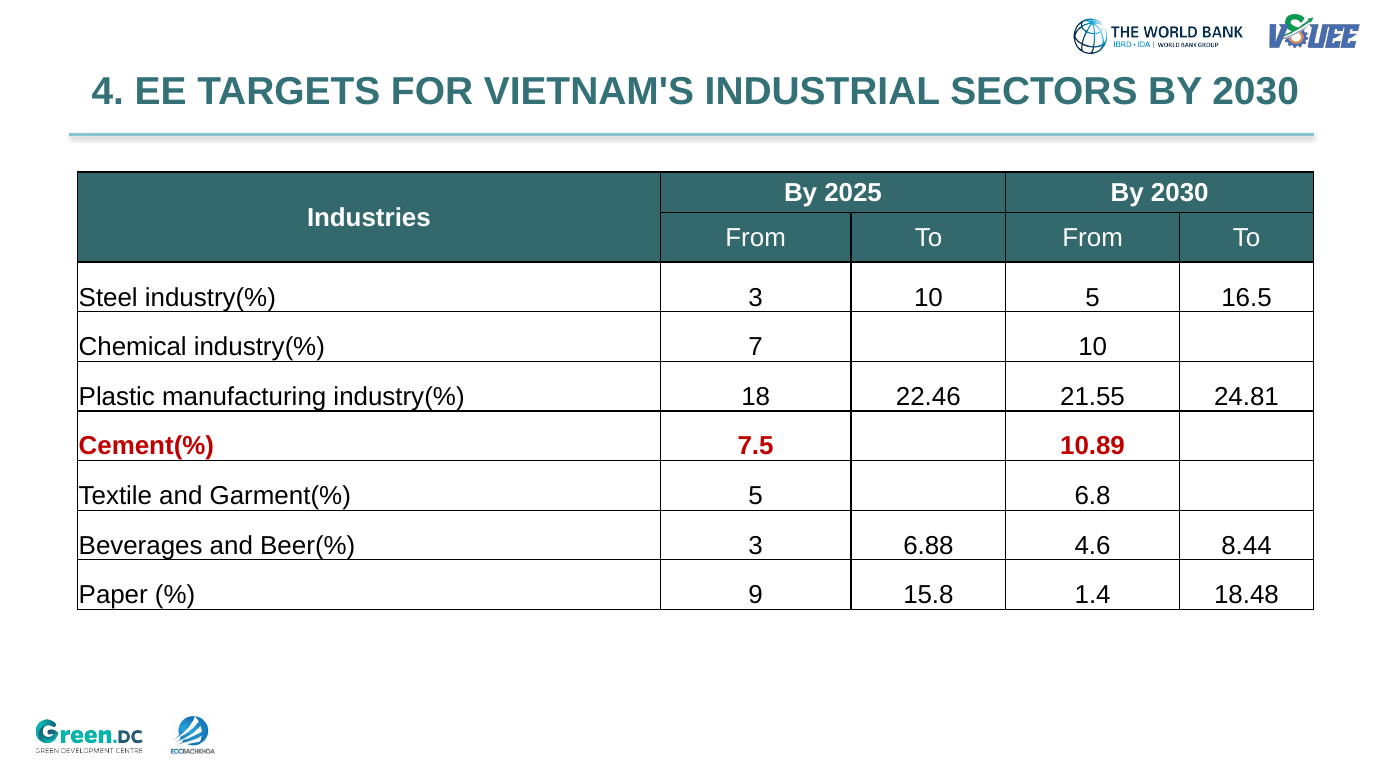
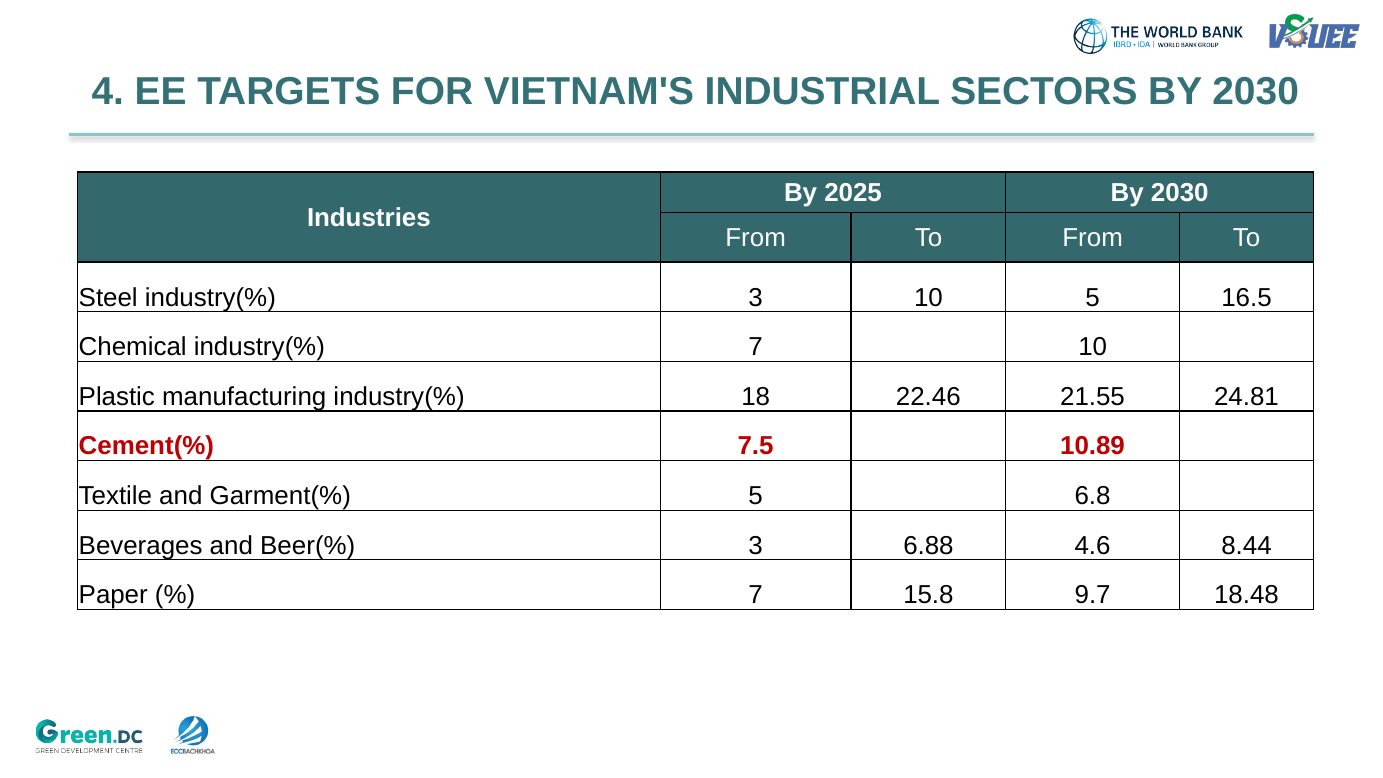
9: 9 -> 7 (756, 595)
1.4: 1.4 -> 9.7 (1093, 595)
